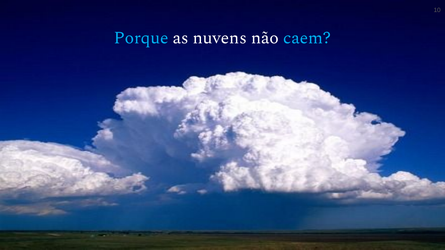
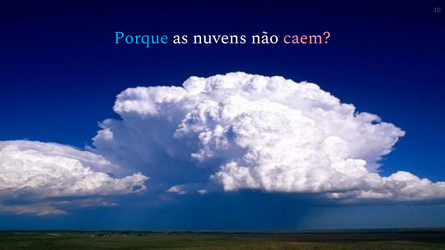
caem colour: light blue -> pink (307, 38)
